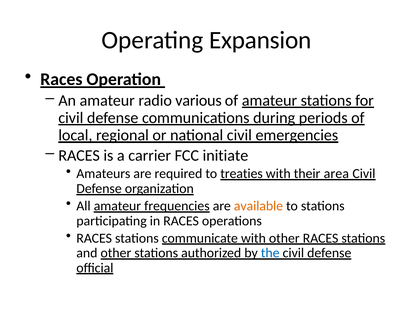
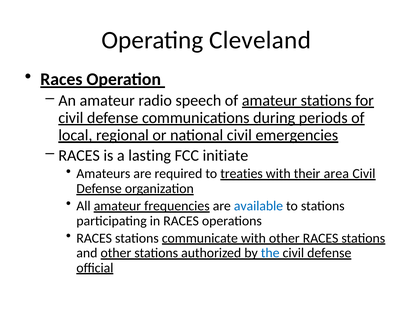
Expansion: Expansion -> Cleveland (260, 40)
various: various -> speech (198, 100)
carrier: carrier -> lasting (150, 155)
available colour: orange -> blue (258, 206)
